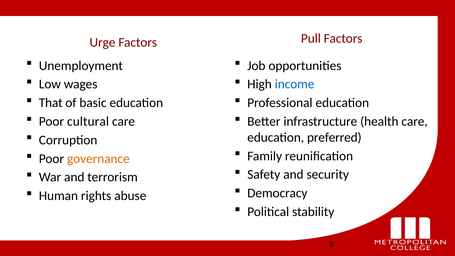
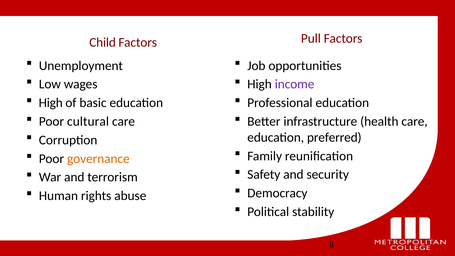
Urge: Urge -> Child (103, 42)
income colour: blue -> purple (295, 84)
That: That -> High (51, 103)
